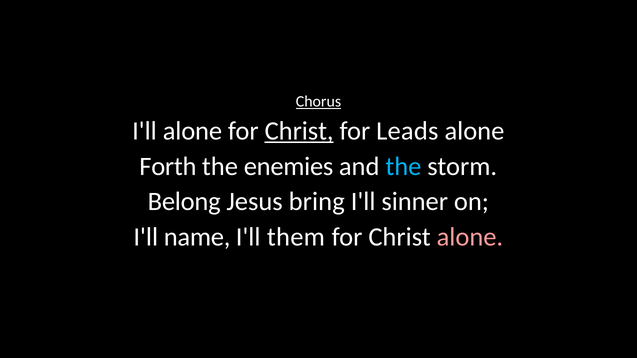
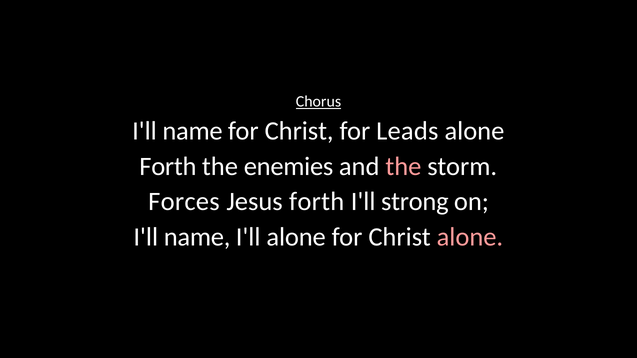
alone: alone -> name (193, 131)
Christ underline: present -> none (299, 131)
the colour: light blue -> pink (403, 166)
Belong: Belong -> Forces (184, 202)
Jesus bring: bring -> forth (317, 202)
sinner: sinner -> strong (415, 202)
I'll them: them -> alone (296, 237)
